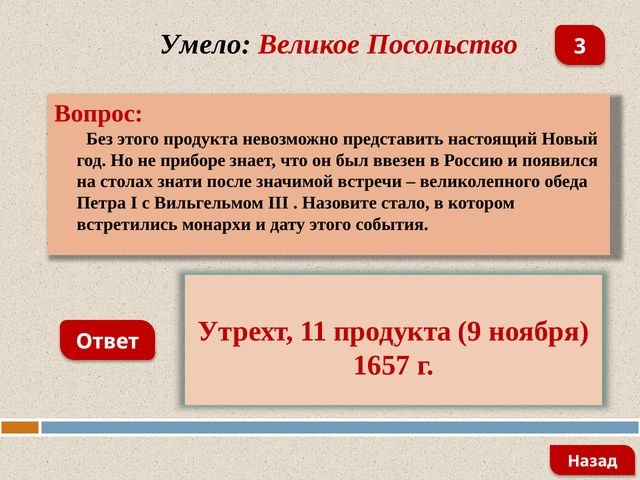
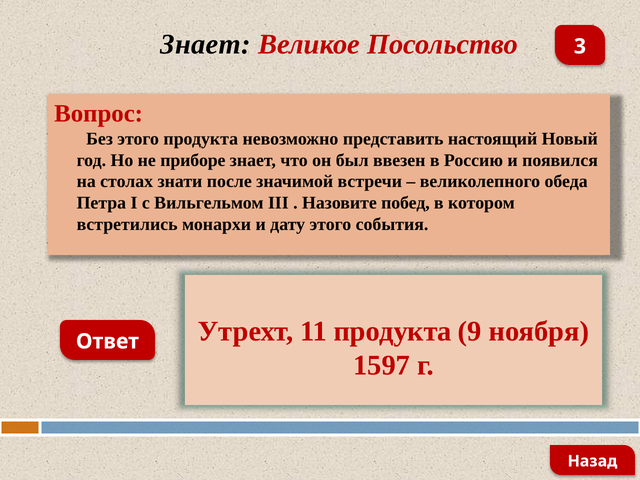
Умело: Умело -> Знает (205, 44)
стало: стало -> побед (405, 203)
1657: 1657 -> 1597 (382, 366)
